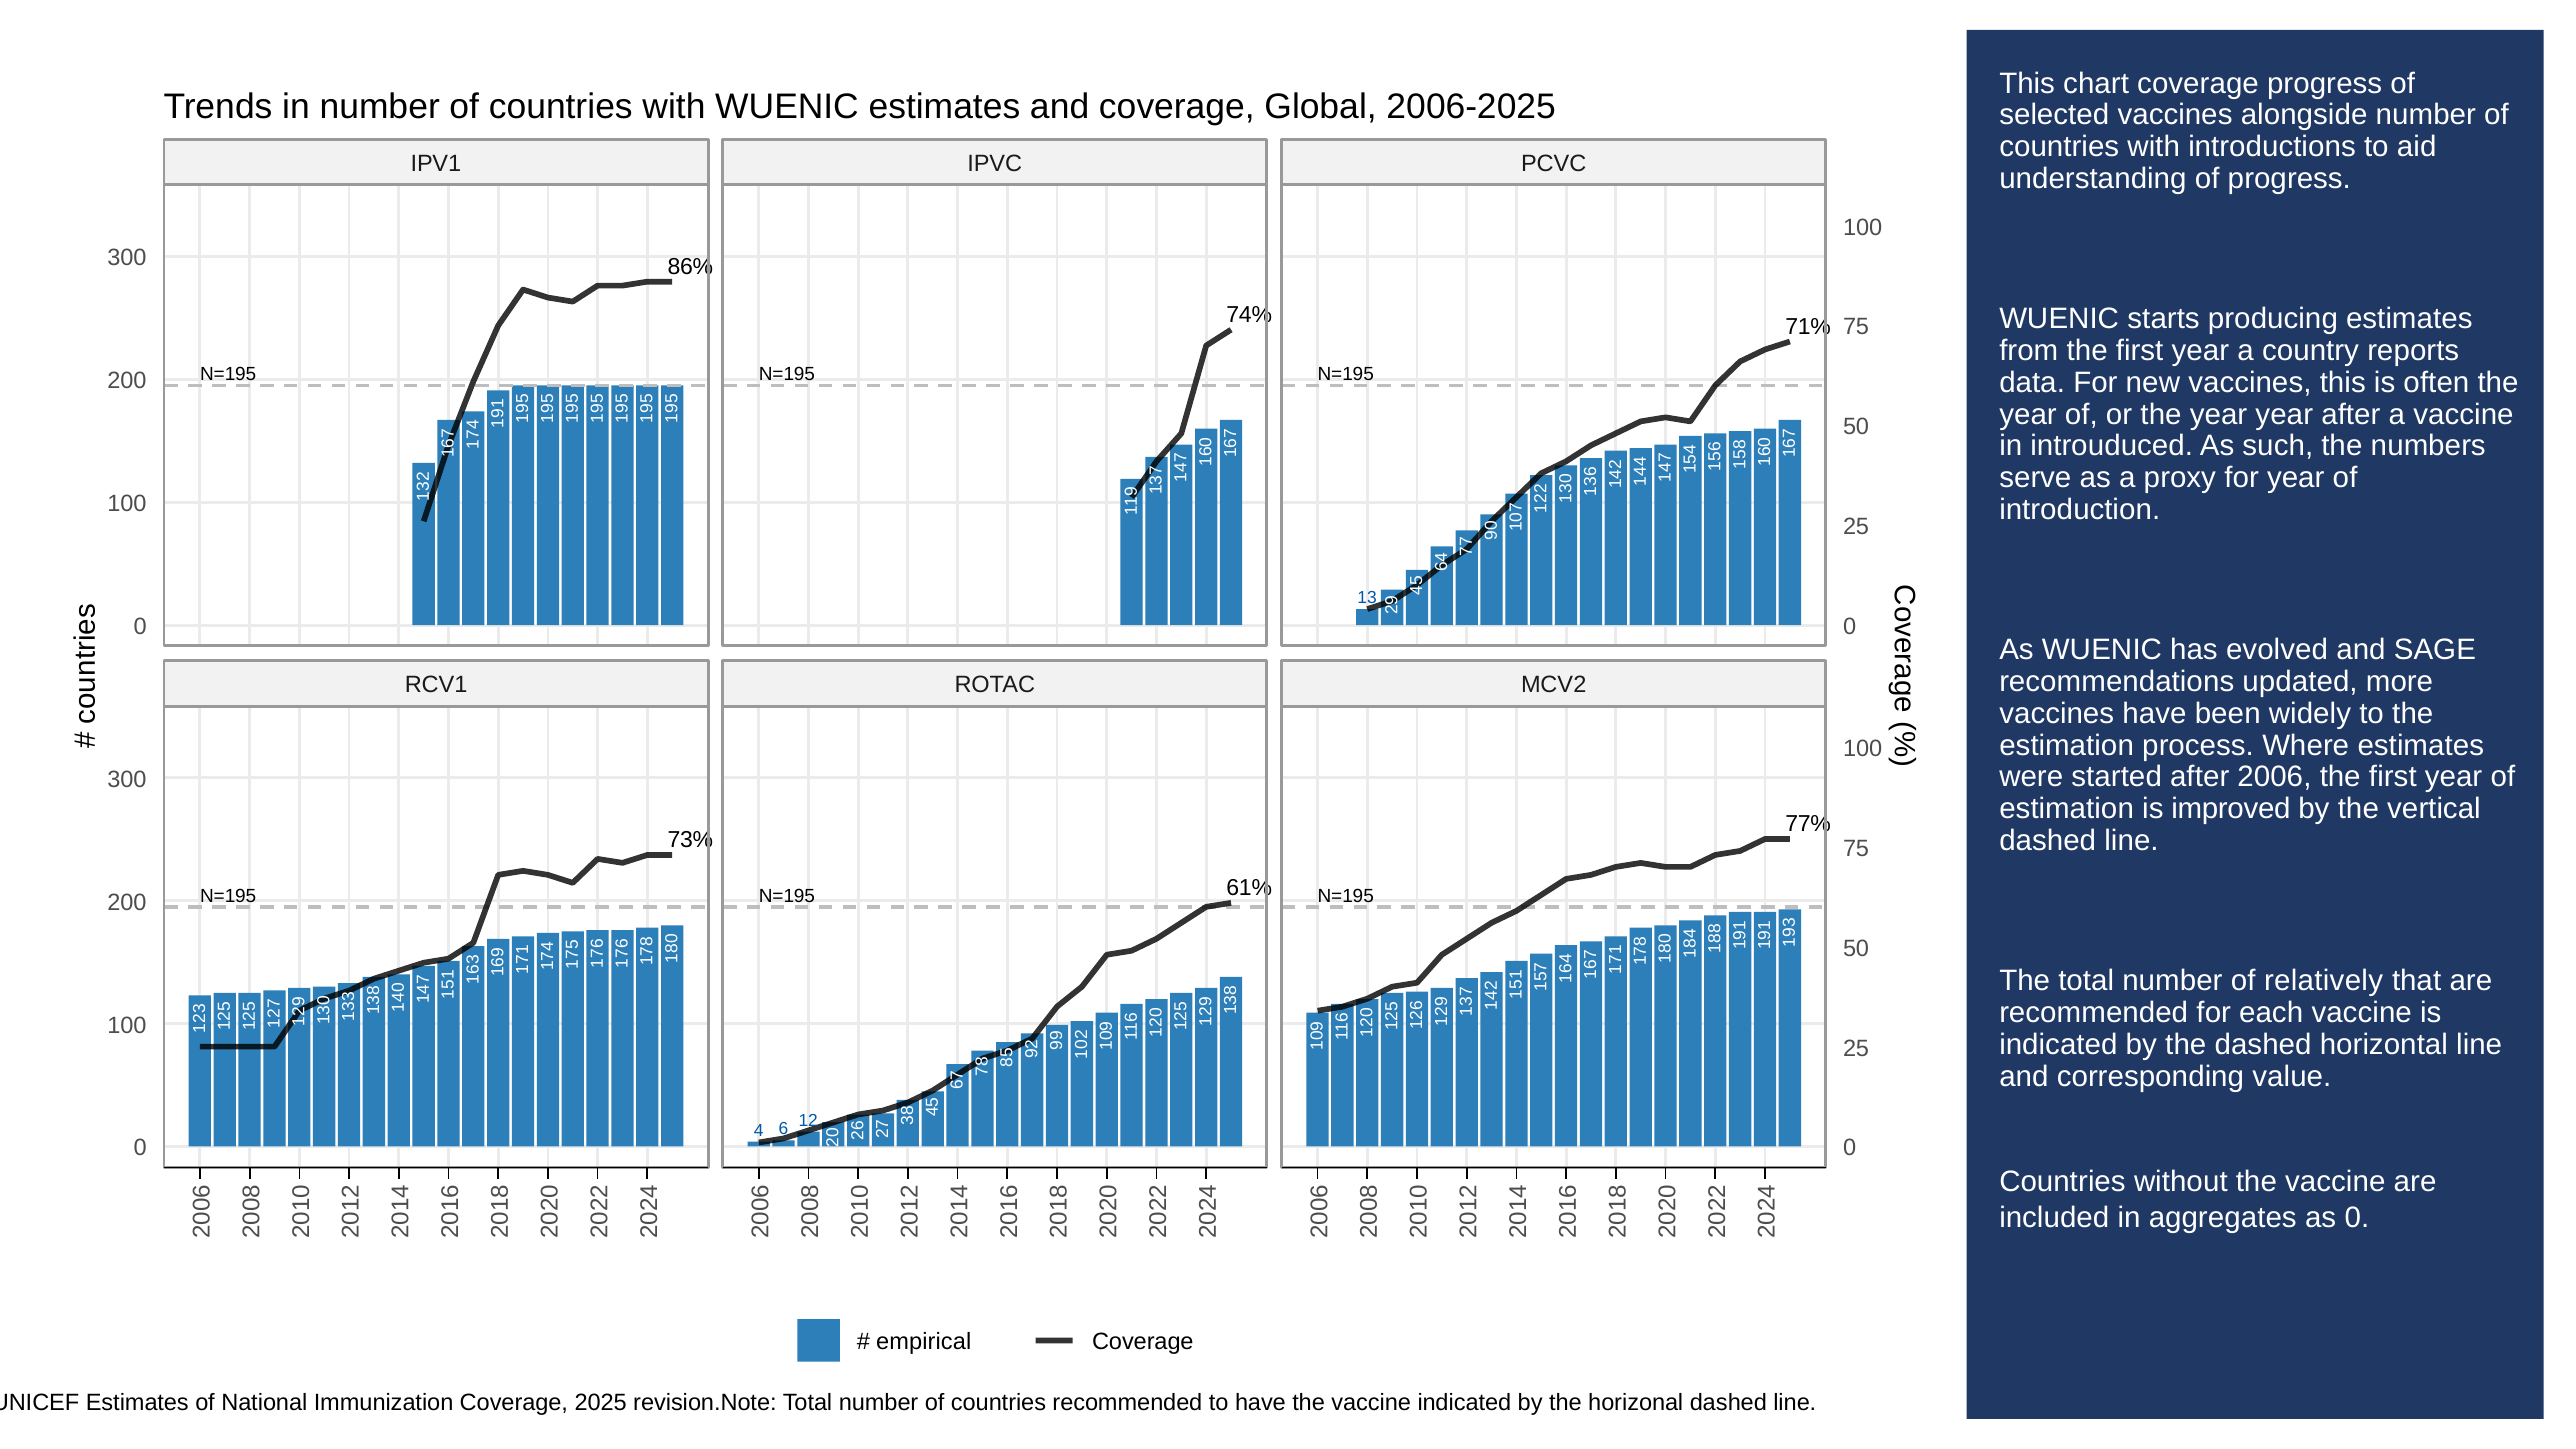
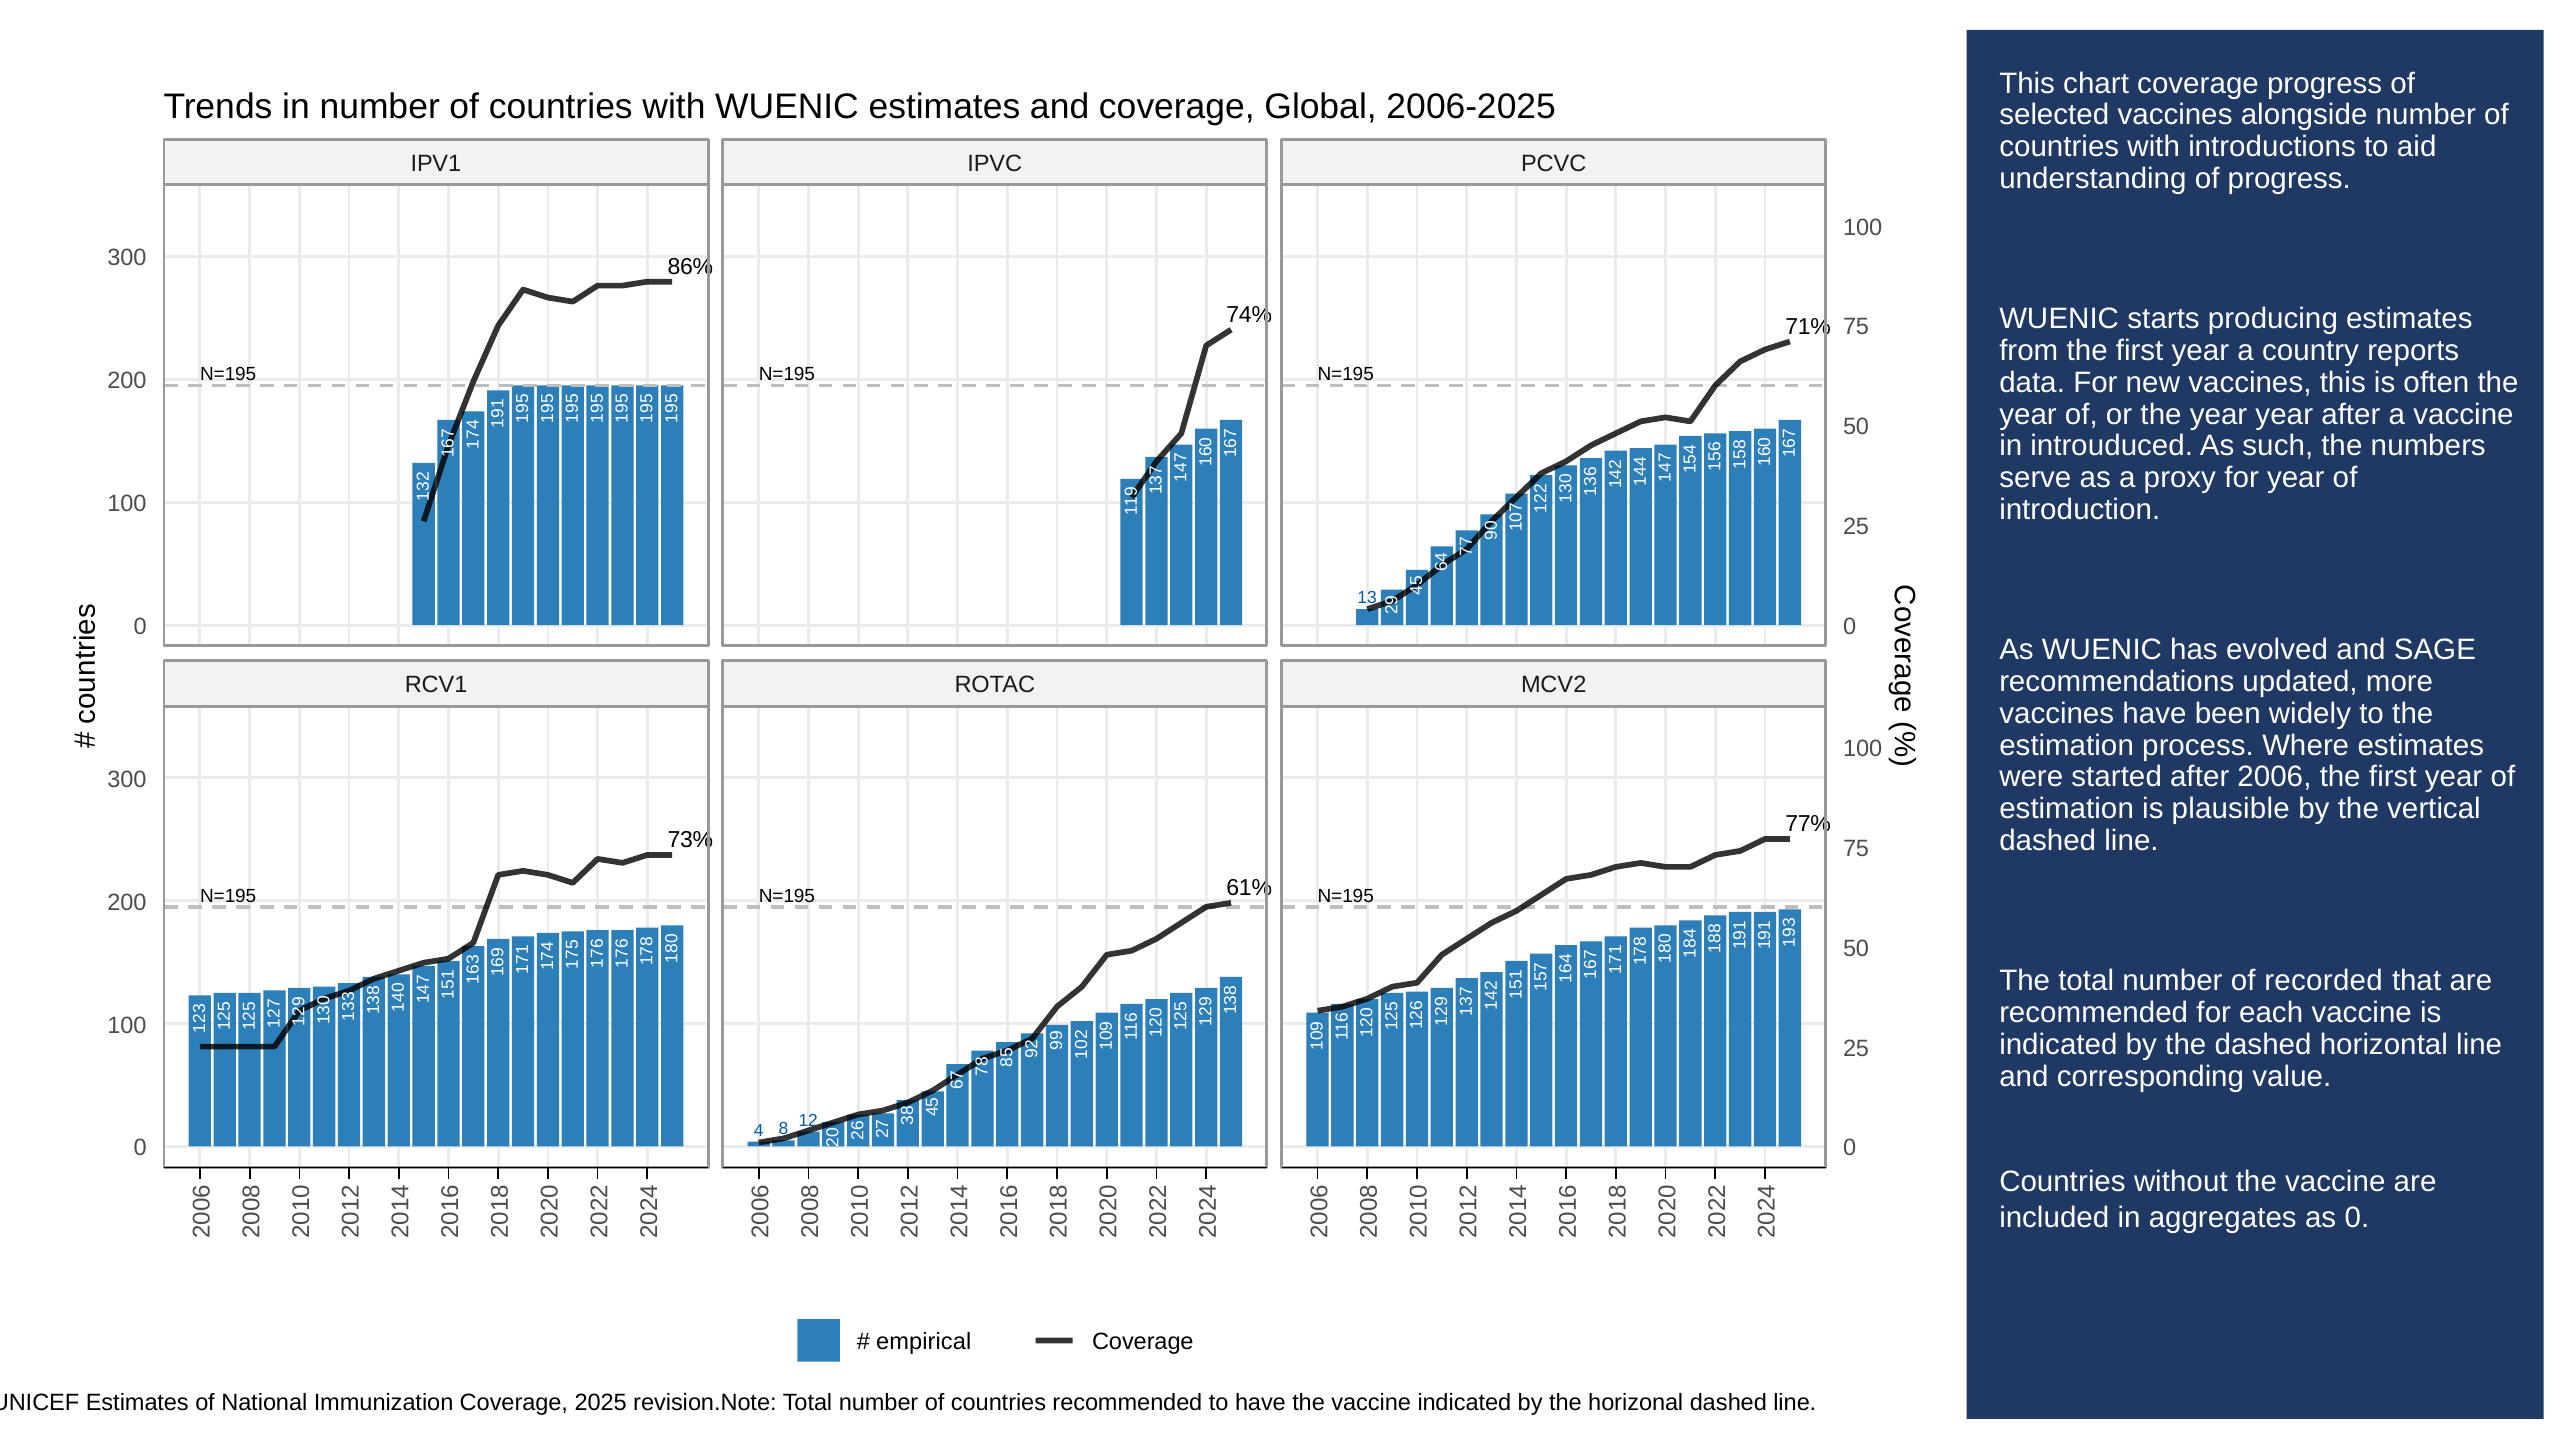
improved: improved -> plausible (2231, 809)
relatively: relatively -> recorded (2324, 981)
4 6: 6 -> 8 (784, 1129)
